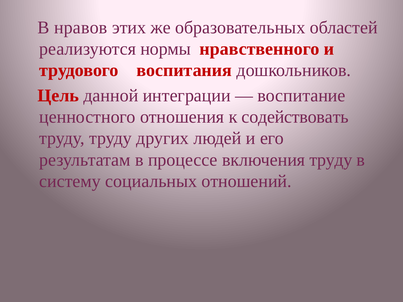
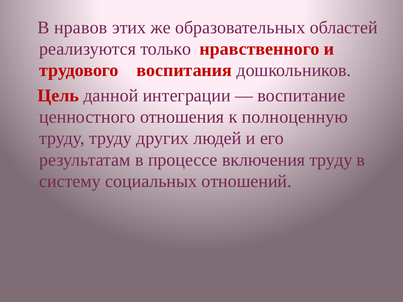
нормы: нормы -> только (166, 49)
содействовать: содействовать -> полноценную (295, 117)
